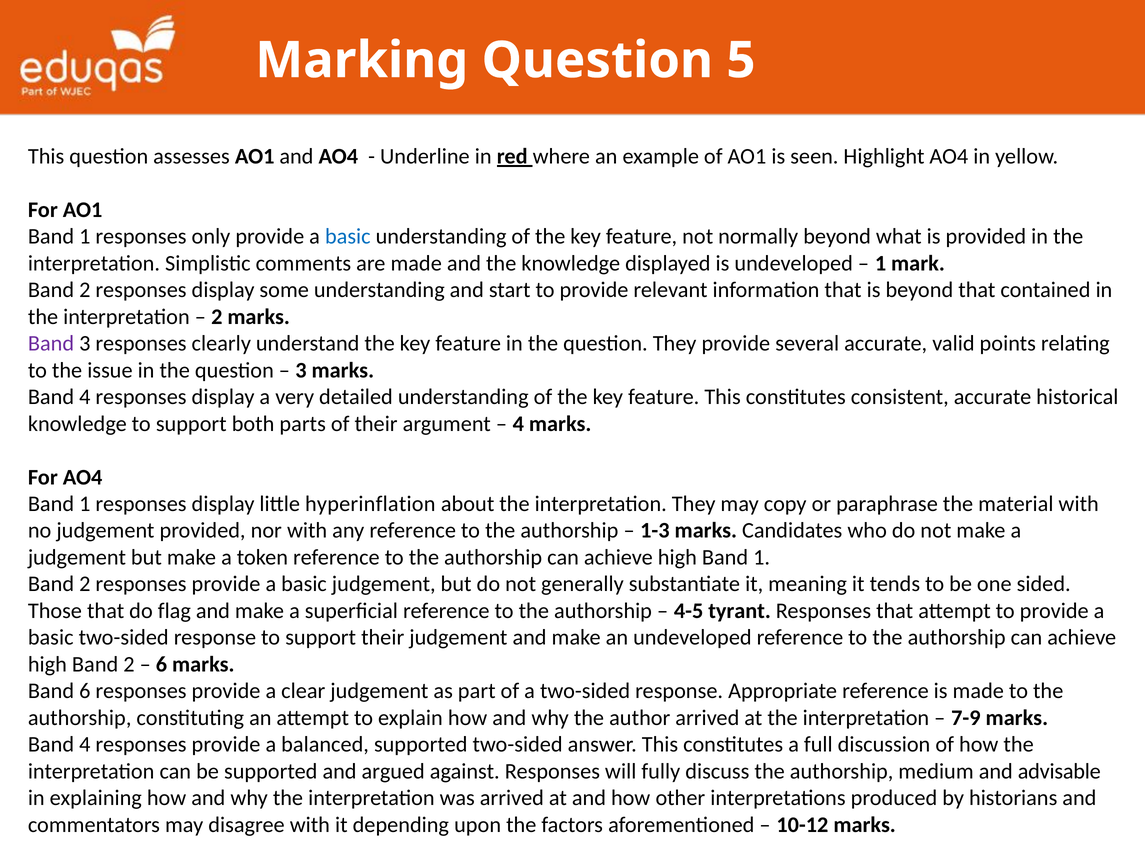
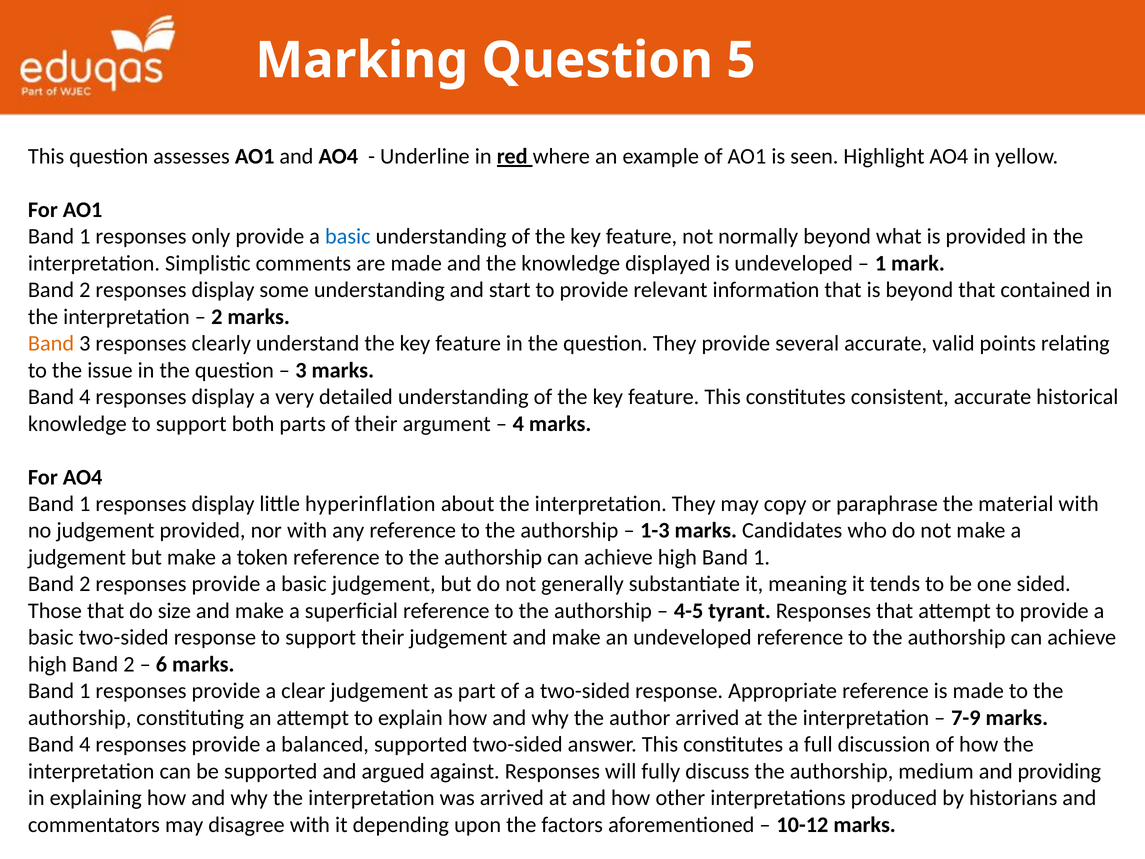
Band colour: purple -> orange (51, 343)
flag: flag -> size (174, 611)
6: 6 -> 1 (85, 691)
advisable: advisable -> providing (1059, 771)
